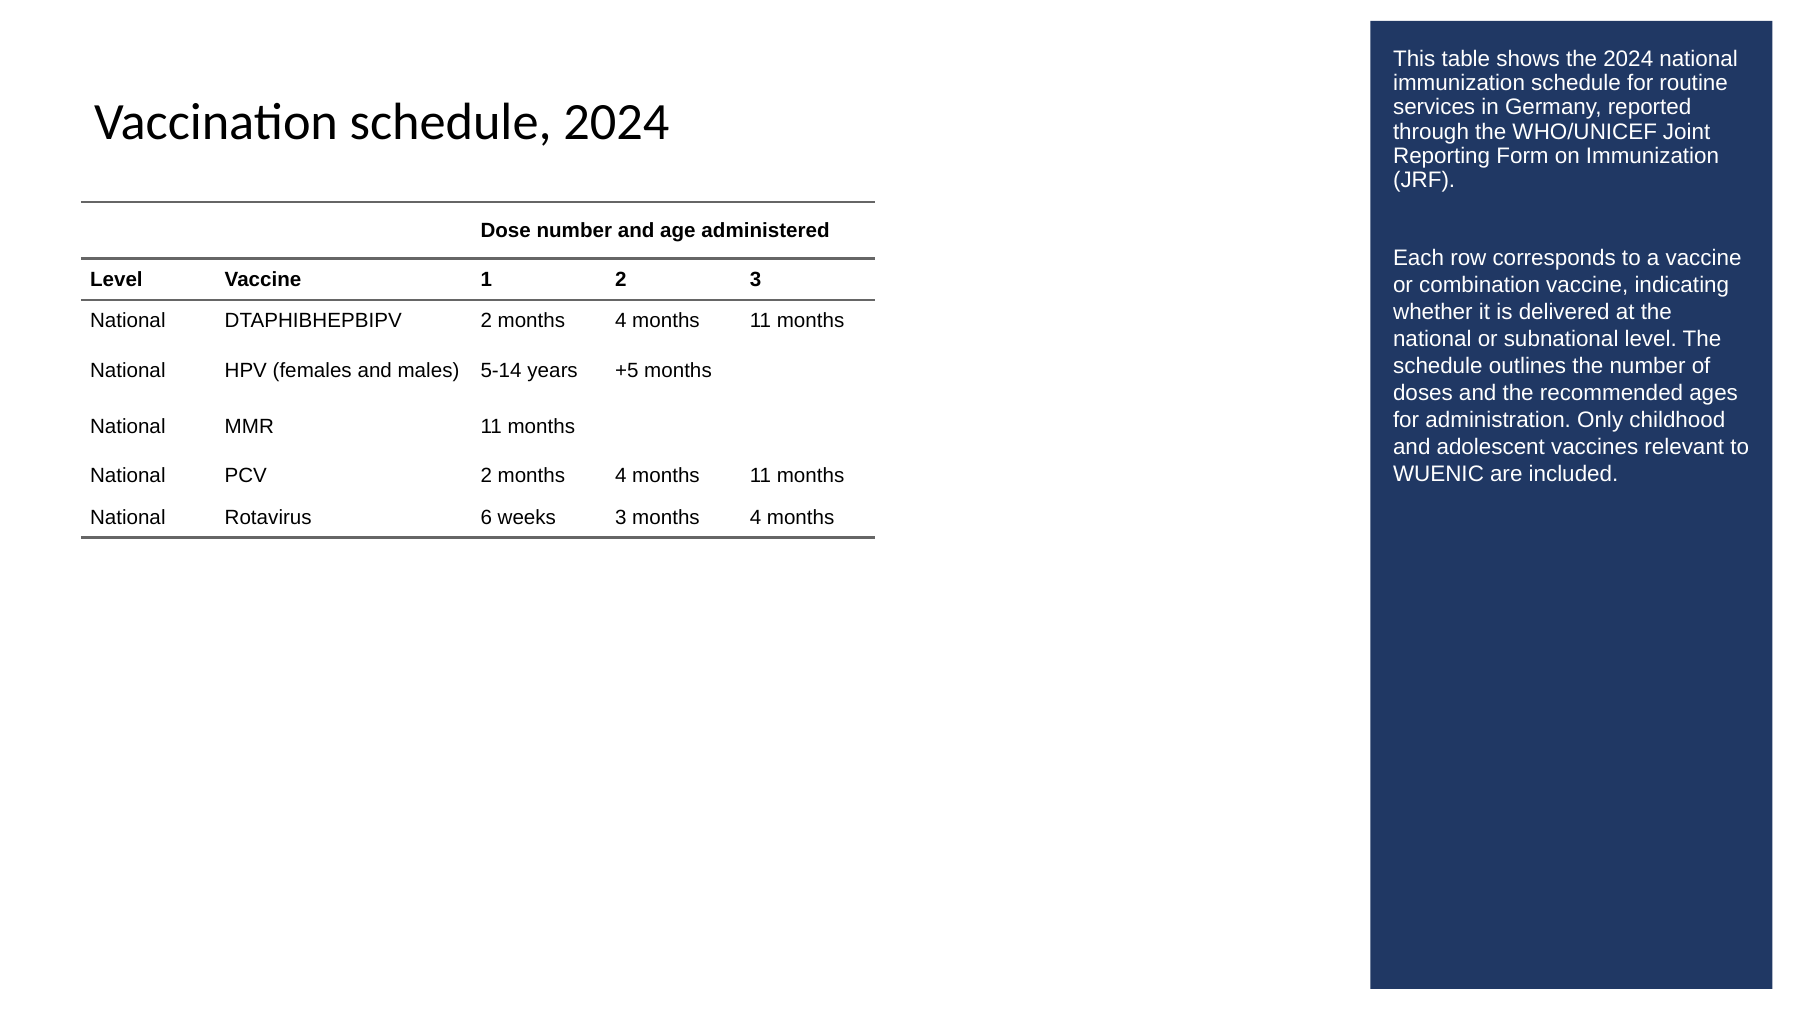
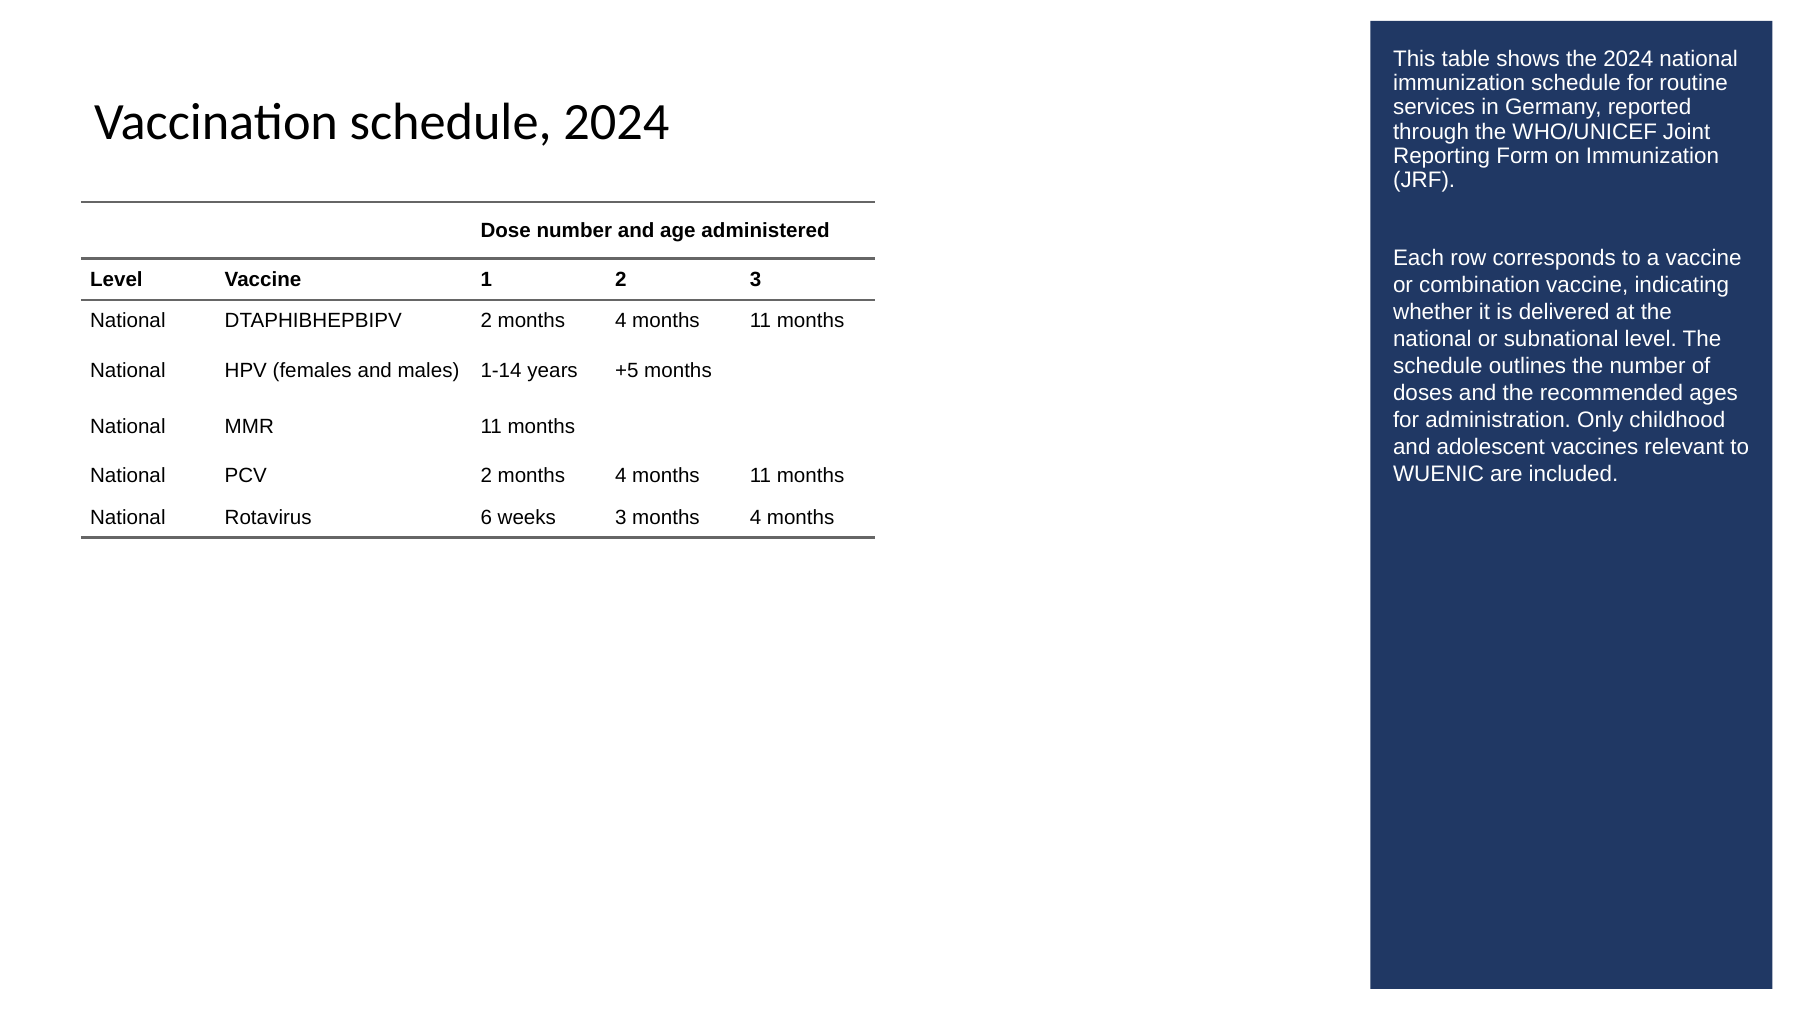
5-14: 5-14 -> 1-14 (501, 370)
